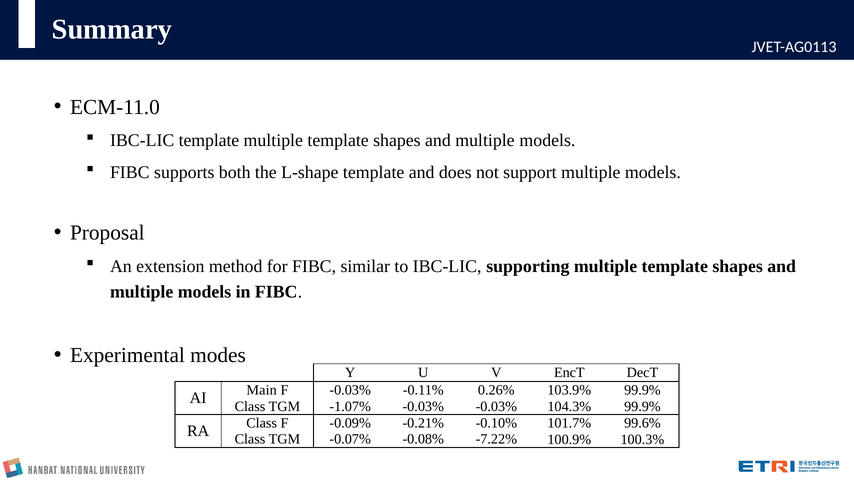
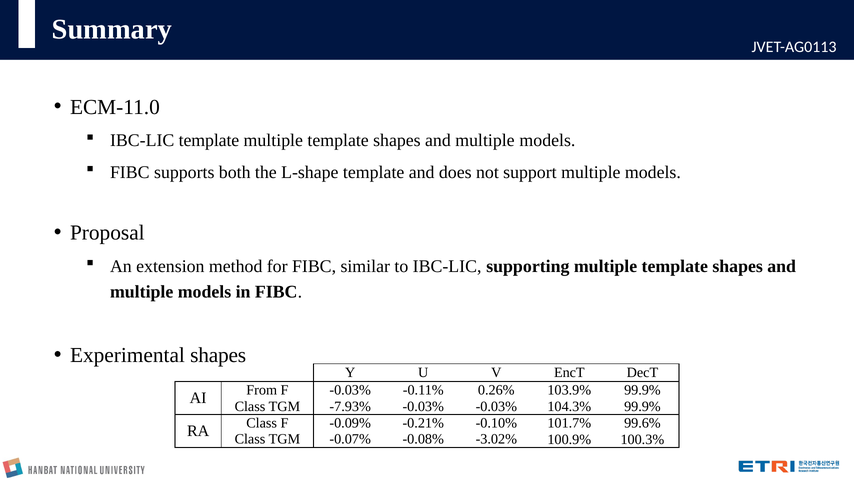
Experimental modes: modes -> shapes (218, 356)
Main: Main -> From (262, 390)
-1.07%: -1.07% -> -7.93% (350, 407)
-7.22%: -7.22% -> -3.02% (496, 440)
